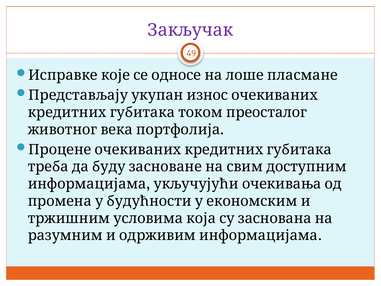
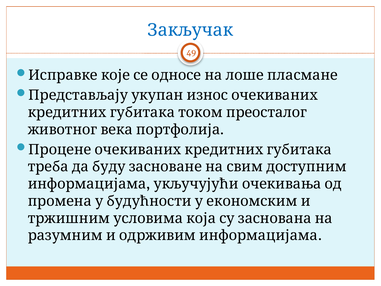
Закључак colour: purple -> blue (190, 30)
